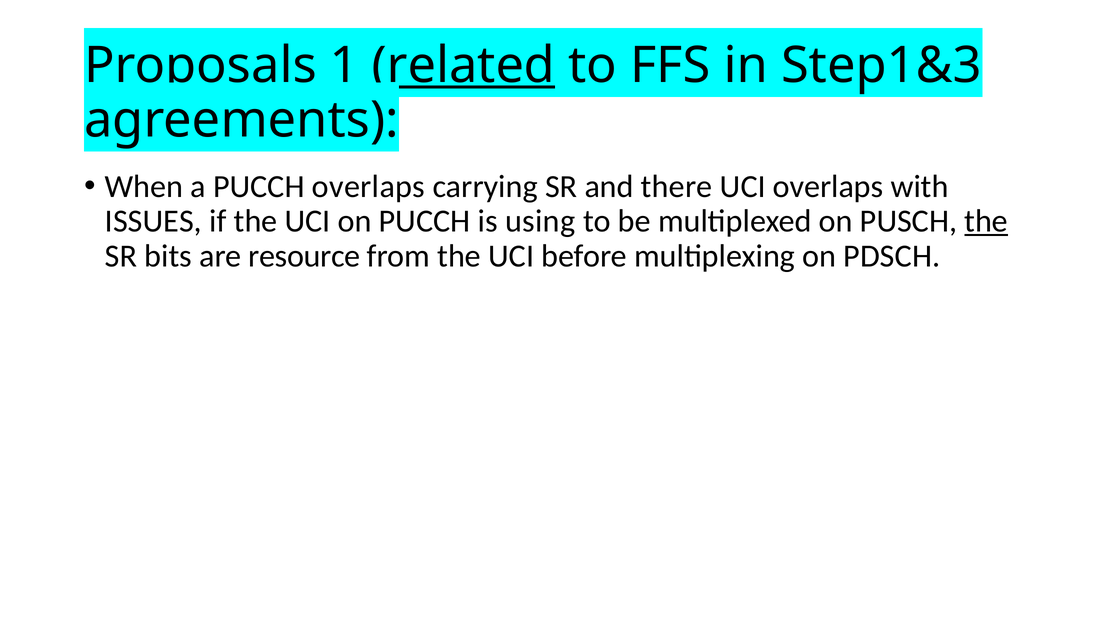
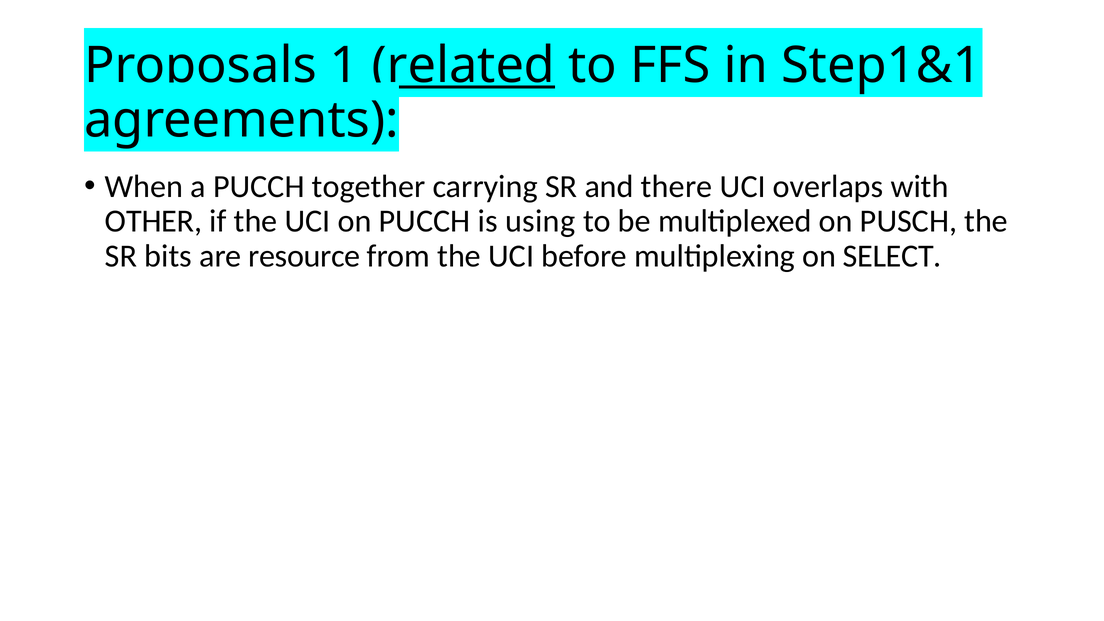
Step1&3: Step1&3 -> Step1&1 (881, 65)
PUCCH overlaps: overlaps -> together (369, 187)
ISSUES: ISSUES -> OTHER (154, 221)
the underline: present -> none (986, 221)
PDSCH: PDSCH -> SELECT (892, 256)
